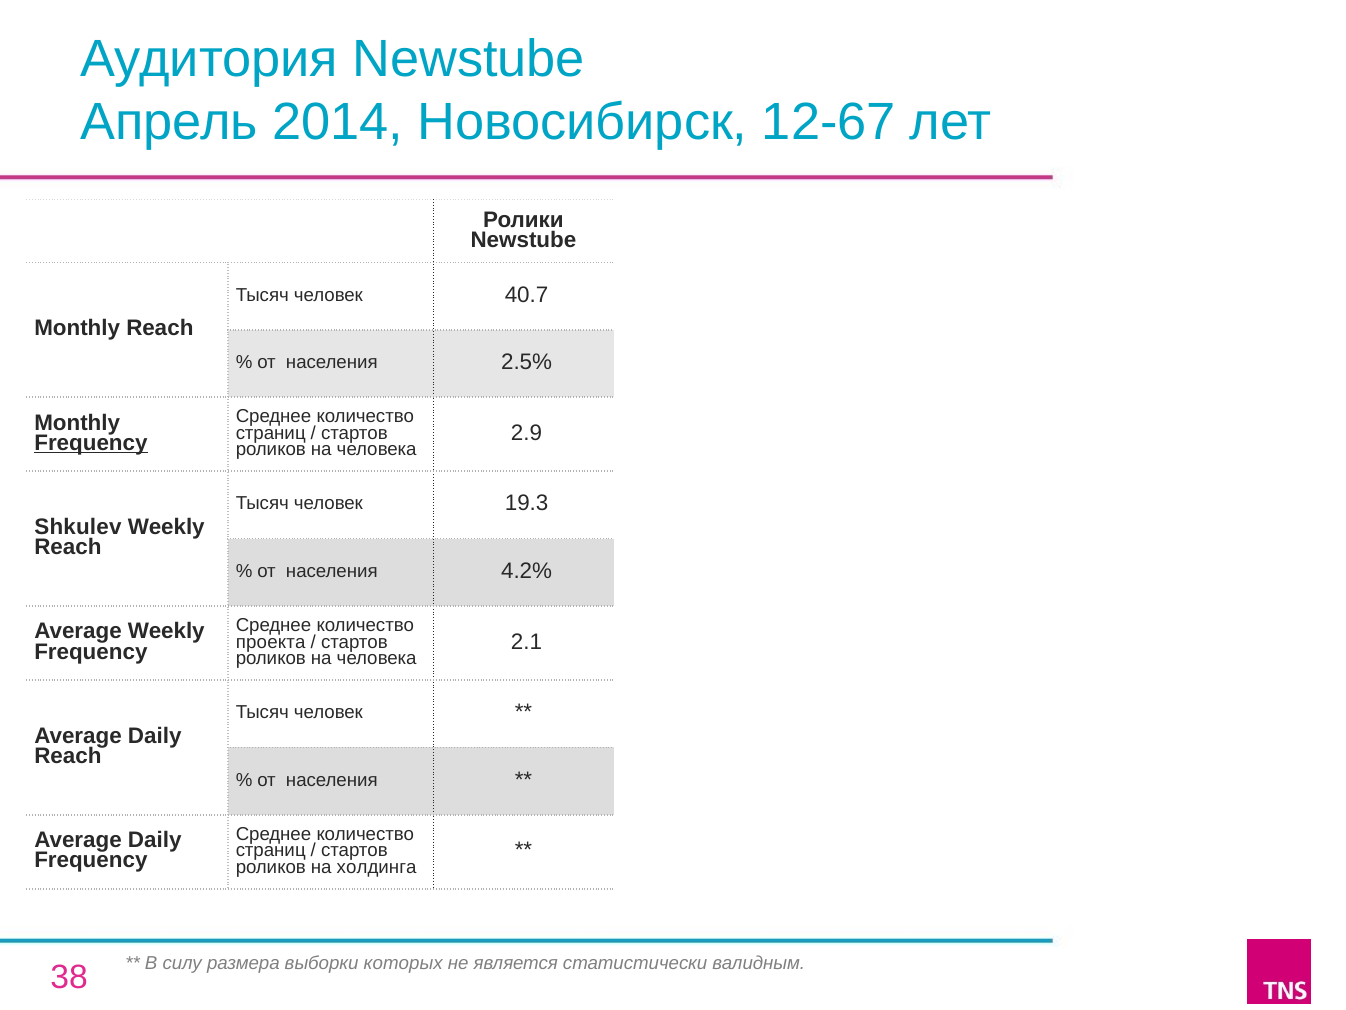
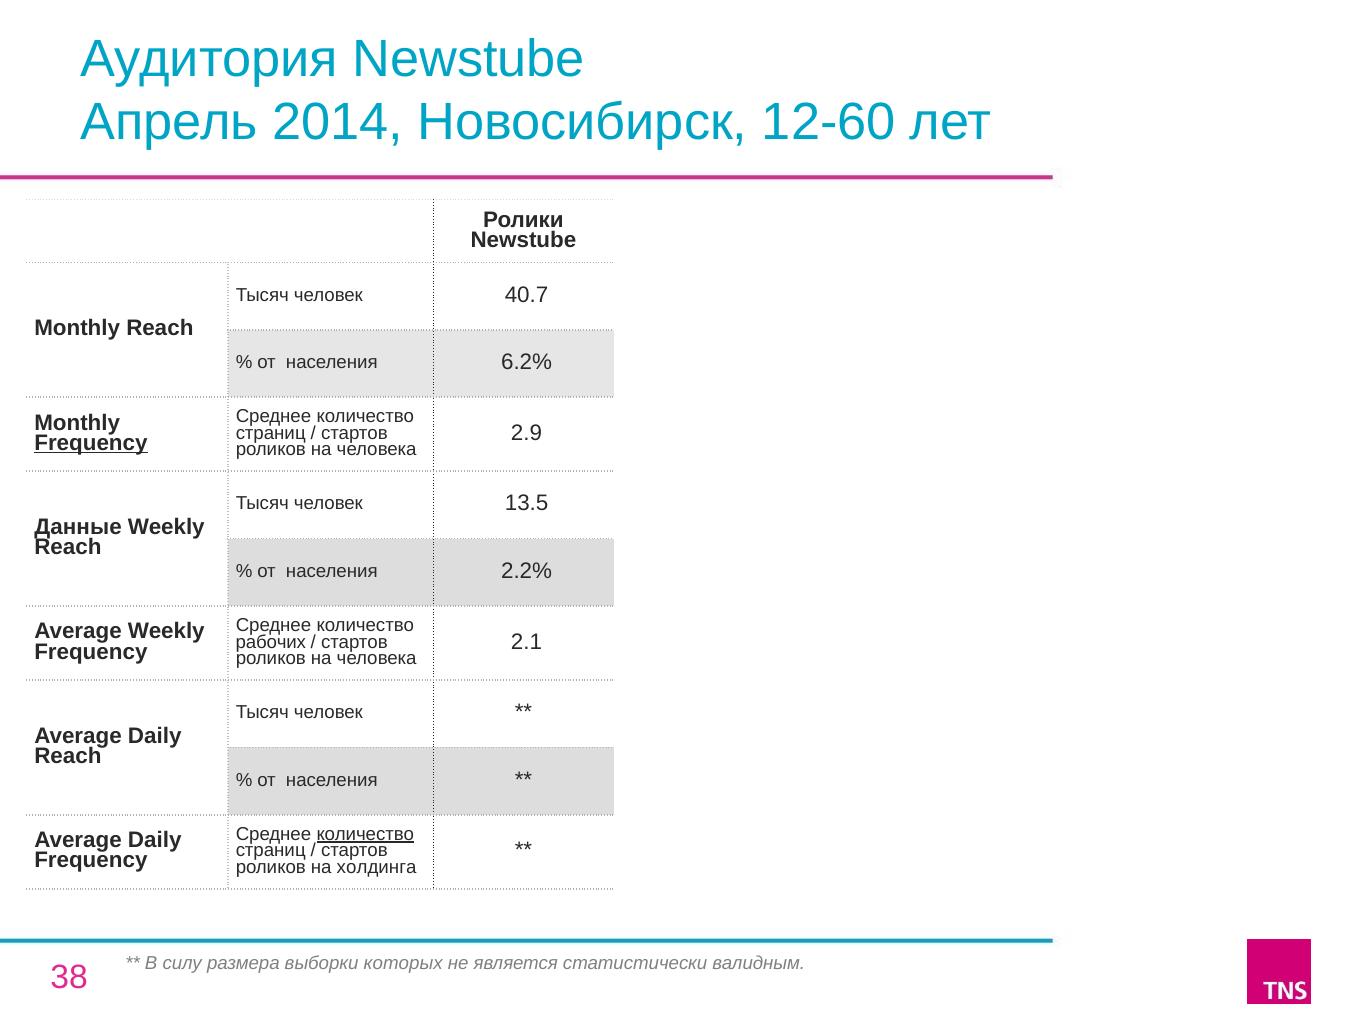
12-67: 12-67 -> 12-60 (829, 123)
2.5%: 2.5% -> 6.2% (527, 362)
19.3: 19.3 -> 13.5 (527, 503)
Shkulev: Shkulev -> Данные (78, 527)
4.2%: 4.2% -> 2.2% (527, 571)
проекта: проекта -> рабочих (271, 642)
количество underline: none -> present (365, 834)
